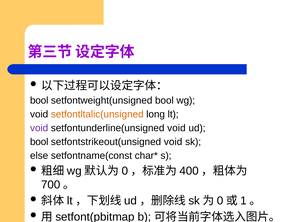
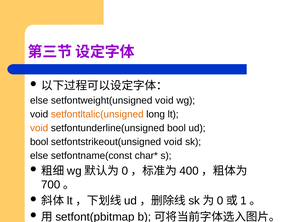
bool: bool -> else (39, 100)
setfontweight(unsigned bool: bool -> void (164, 100)
void colour: purple -> orange (39, 128)
setfontunderline(unsigned void: void -> bool (176, 128)
